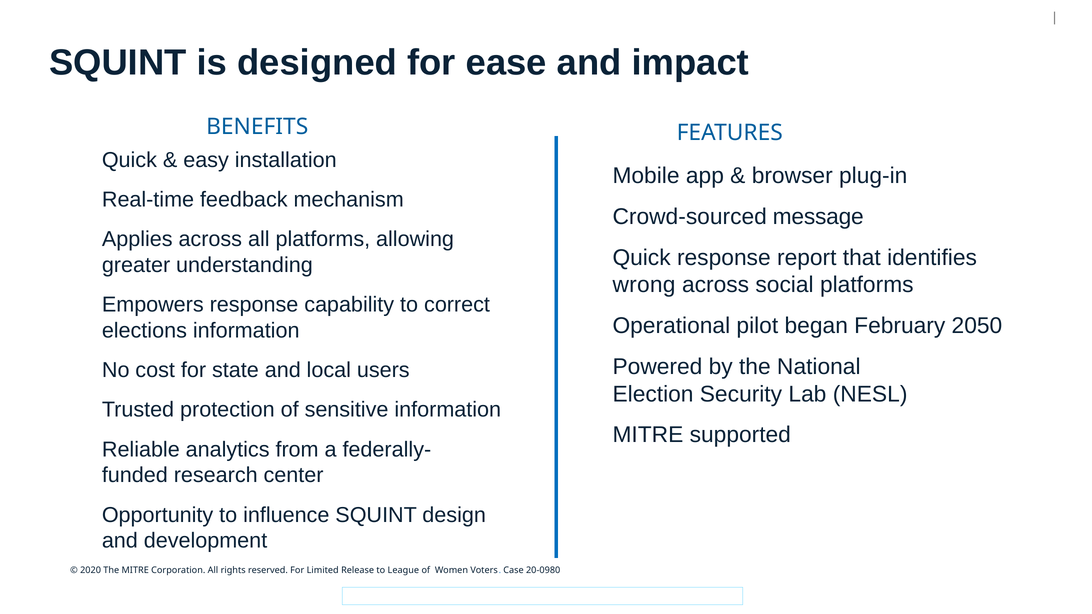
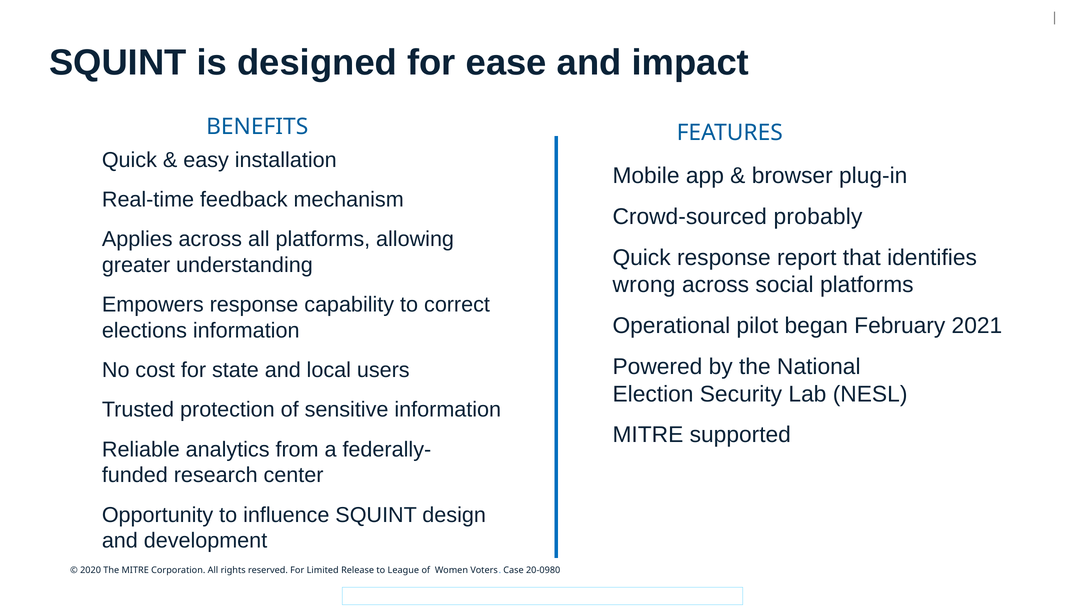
message: message -> probably (818, 217)
2050: 2050 -> 2021 (977, 326)
